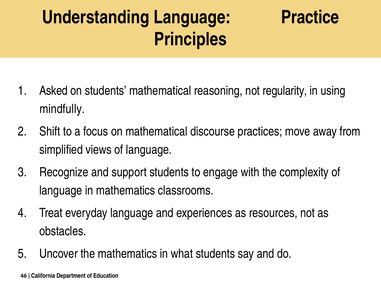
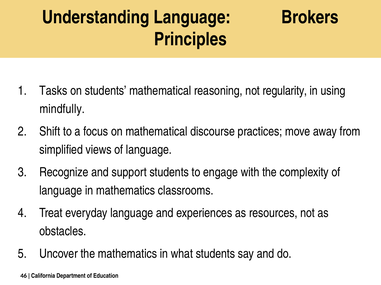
Practice: Practice -> Brokers (310, 17)
Asked: Asked -> Tasks (53, 91)
